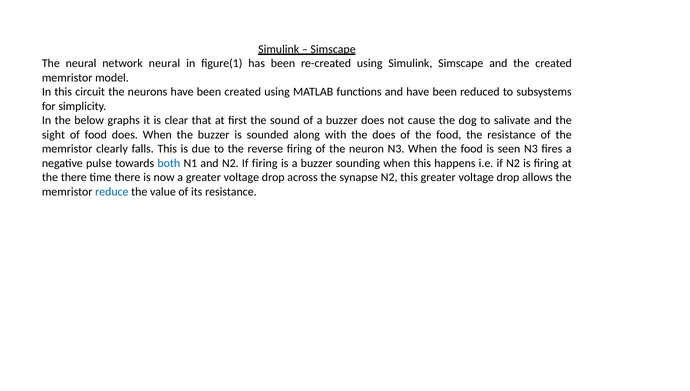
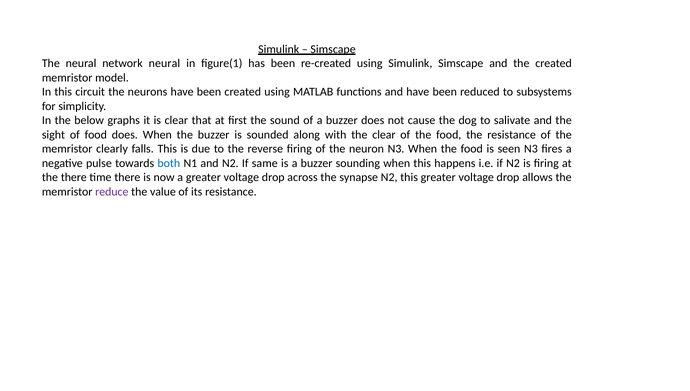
the does: does -> clear (384, 135)
If firing: firing -> same (265, 163)
reduce colour: blue -> purple (112, 192)
